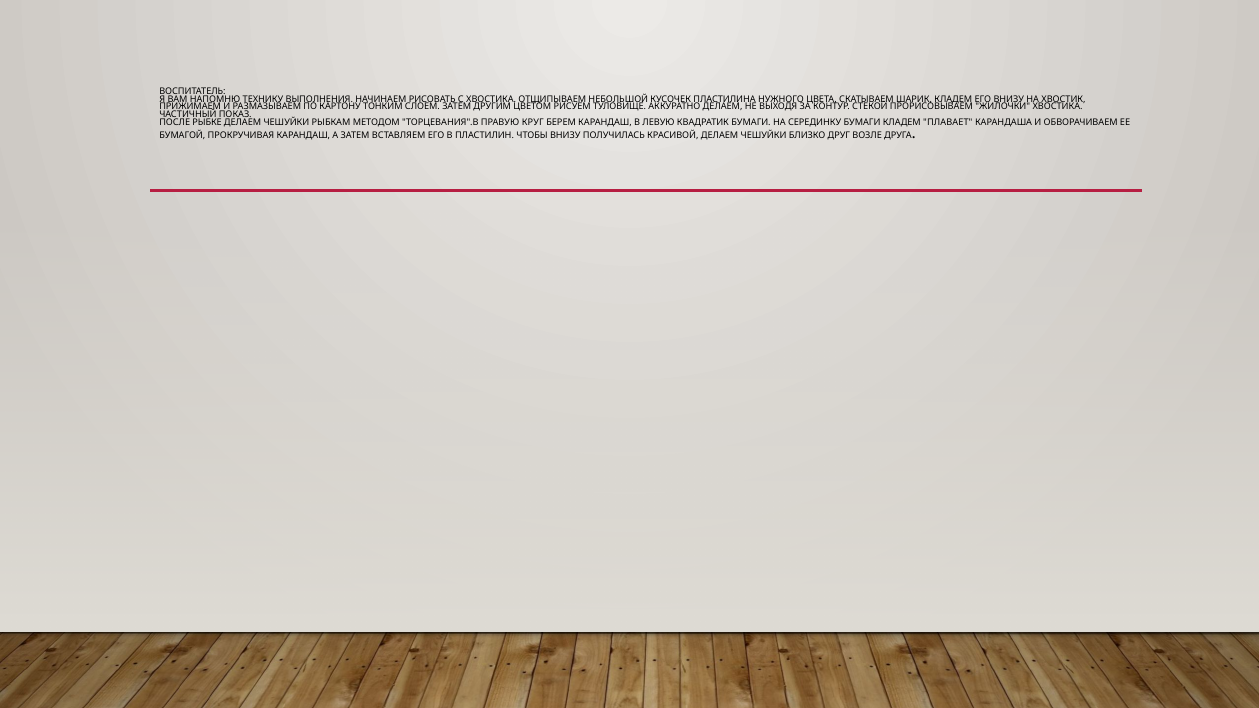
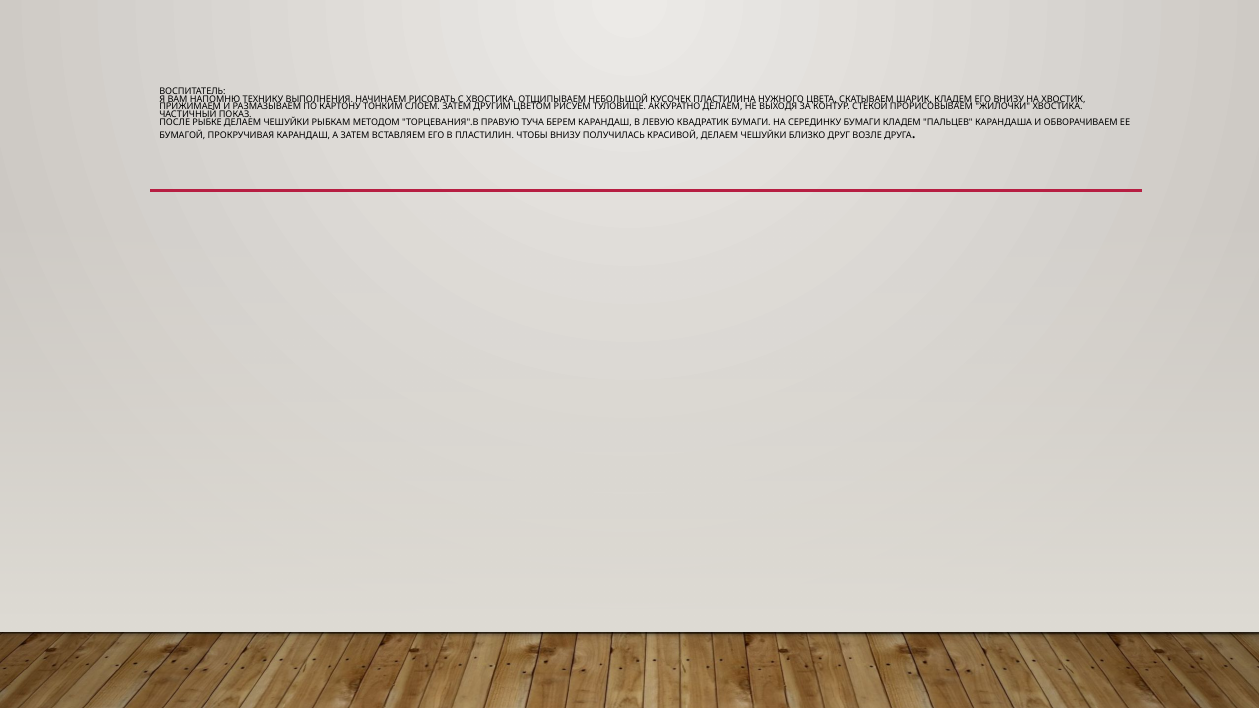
КРУГ: КРУГ -> ТУЧА (533, 123)
ПЛАВАЕТ: ПЛАВАЕТ -> ПАЛЬЦЕВ (948, 123)
